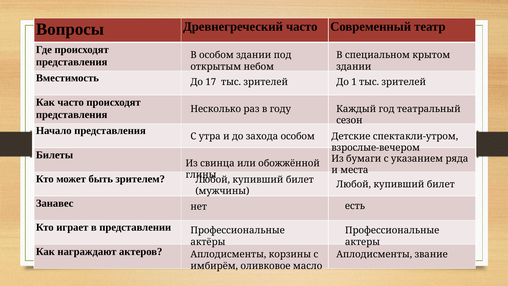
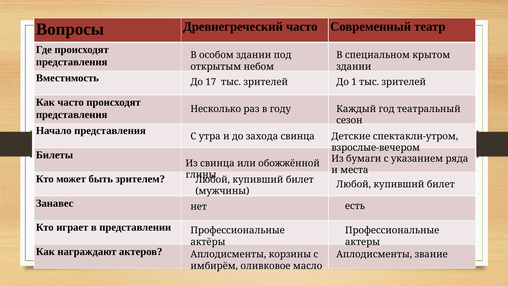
захода особом: особом -> свинца (298, 136)
